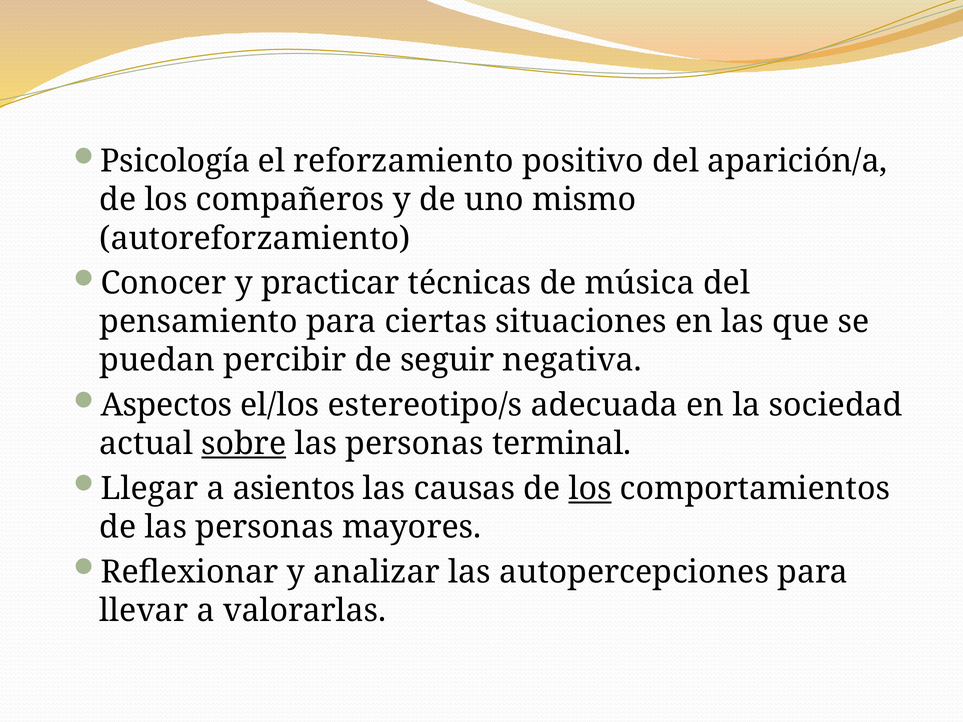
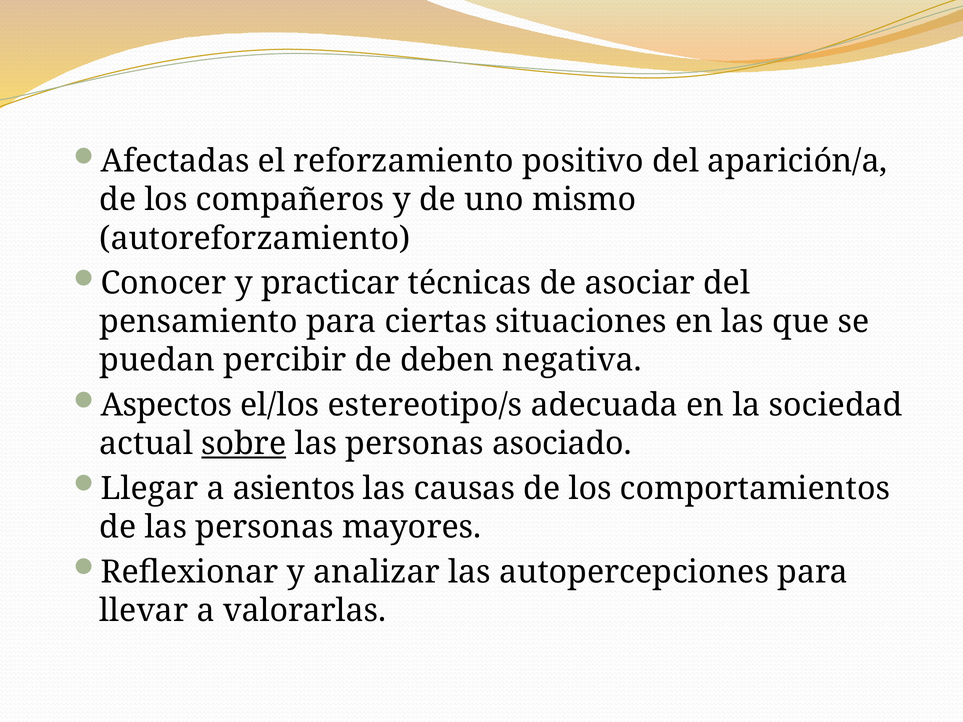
Psicología: Psicología -> Afectadas (175, 161)
música: música -> asociar (640, 283)
seguir: seguir -> deben (447, 360)
terminal: terminal -> asociado (562, 444)
los underline: present -> none (590, 489)
